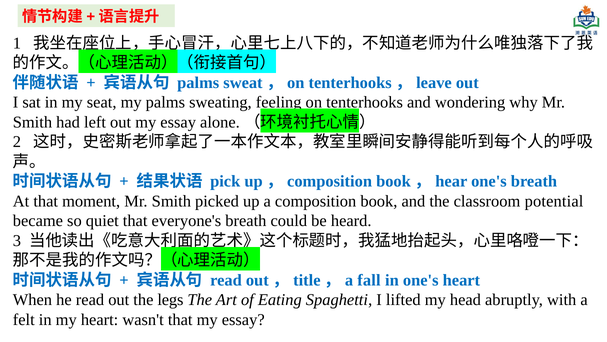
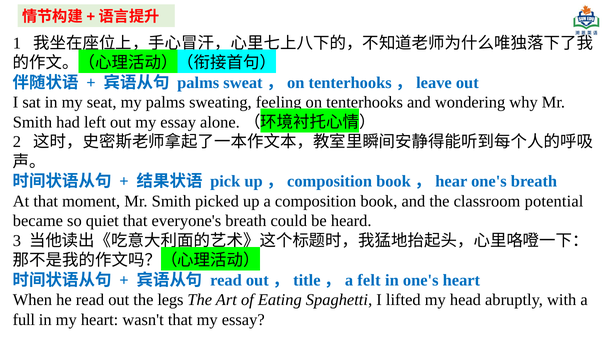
fall: fall -> felt (369, 280)
felt: felt -> full (24, 319)
